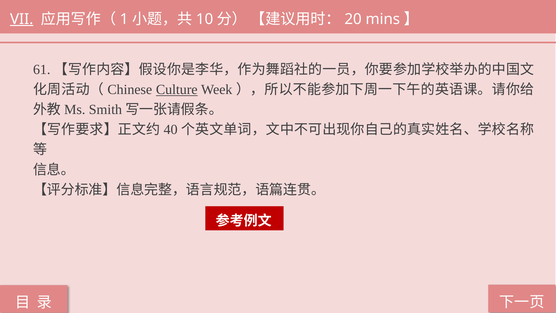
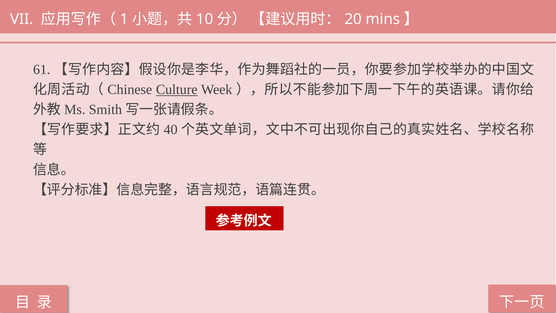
VII underline: present -> none (22, 19)
